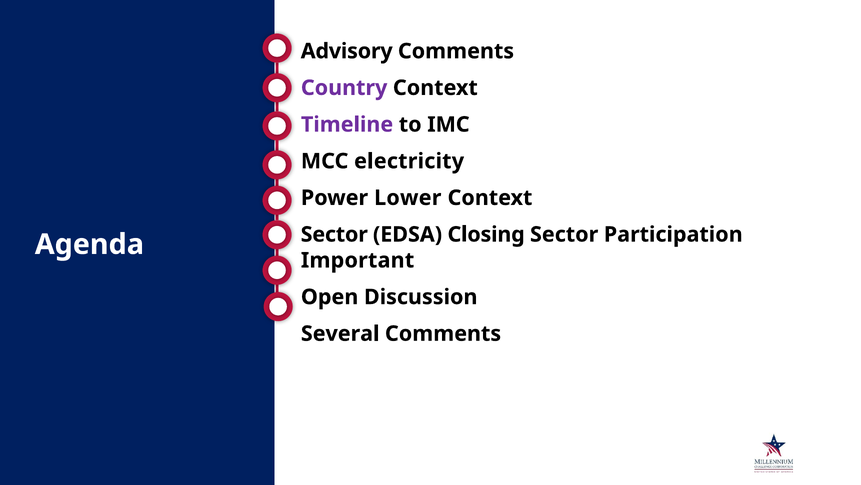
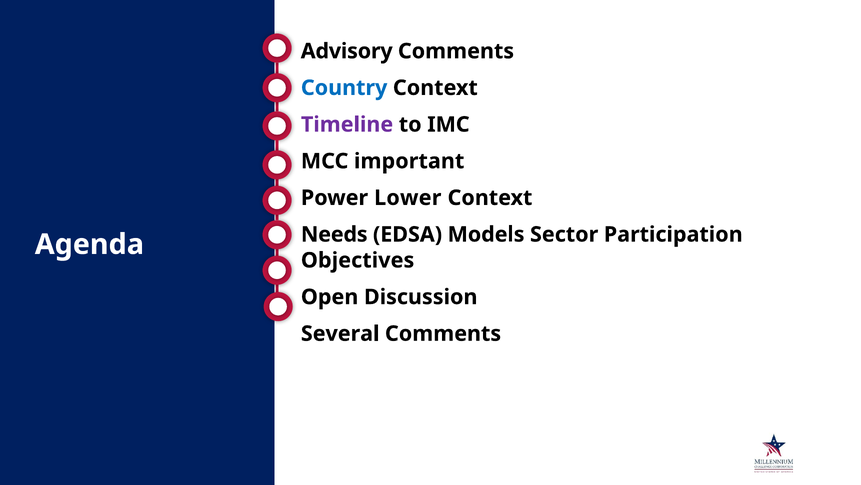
Country colour: purple -> blue (344, 88)
electricity: electricity -> important (409, 161)
Sector: Sector -> Needs (334, 234)
Closing: Closing -> Models (486, 234)
Important: Important -> Objectives (358, 260)
